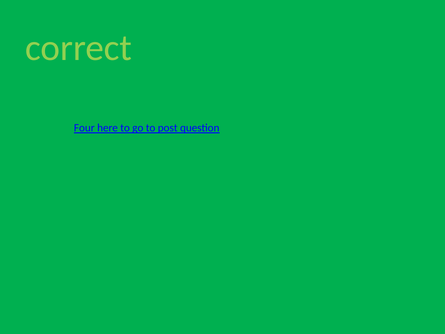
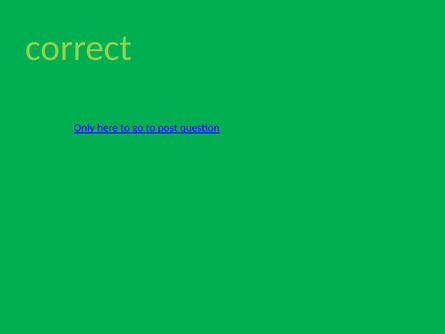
Four: Four -> Only (84, 128)
